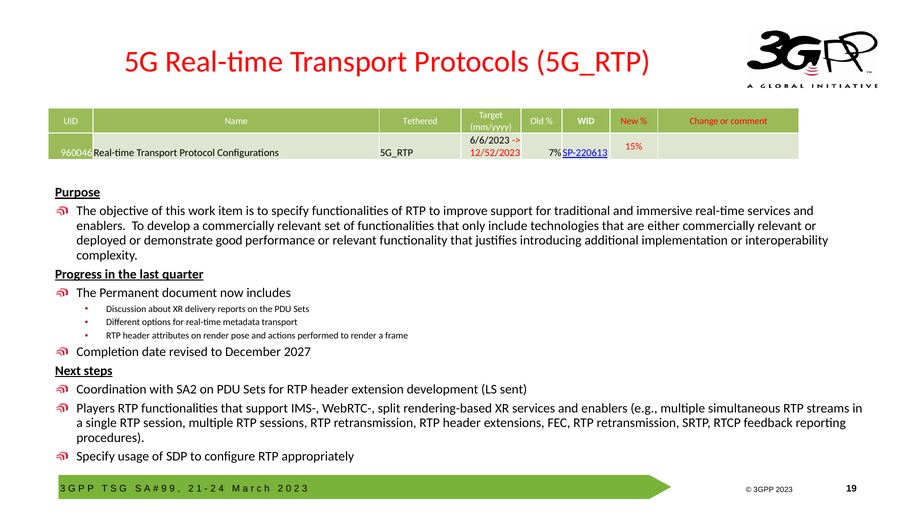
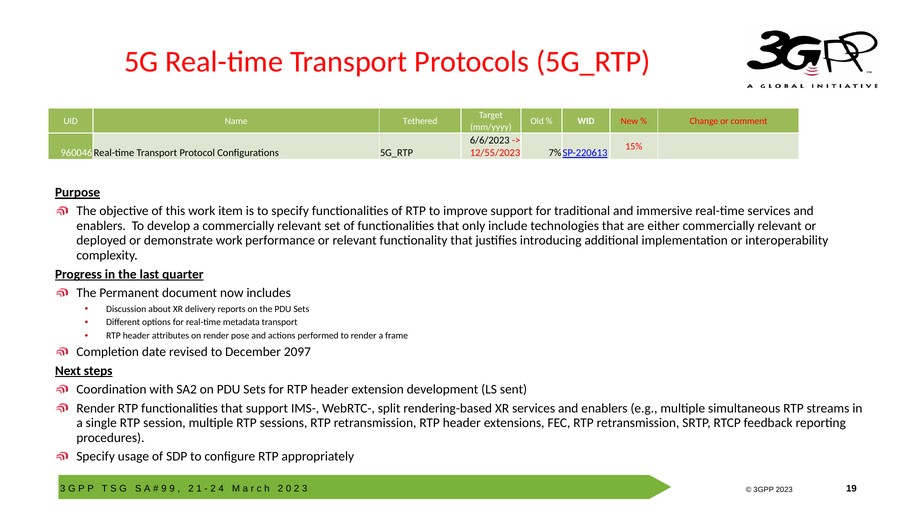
12/52/2023: 12/52/2023 -> 12/55/2023 (495, 153)
demonstrate good: good -> work (229, 240)
2027: 2027 -> 2097 (297, 352)
Players: Players -> Render (96, 408)
